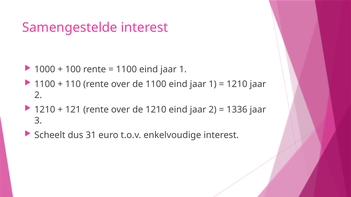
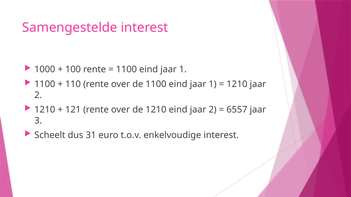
1336: 1336 -> 6557 (237, 110)
